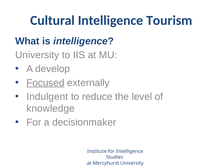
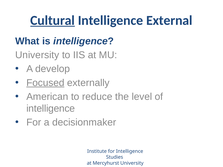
Cultural underline: none -> present (53, 20)
Tourism: Tourism -> External (169, 20)
Indulgent: Indulgent -> American (47, 97)
knowledge: knowledge -> intelligence (51, 109)
